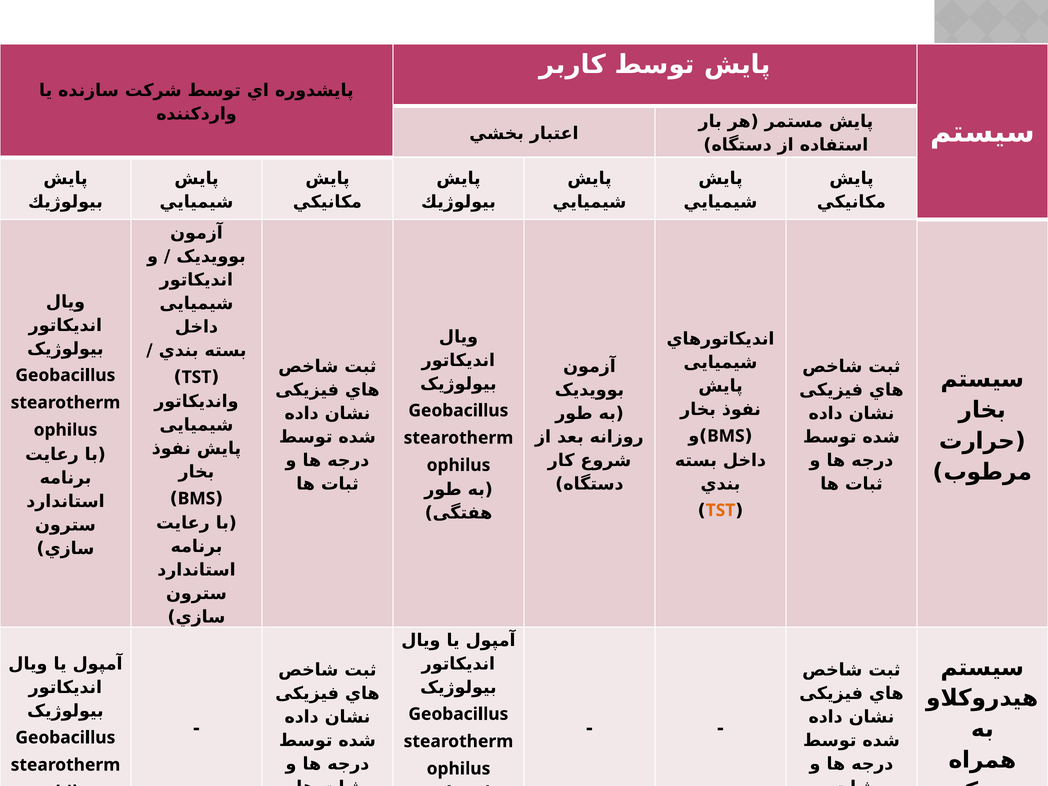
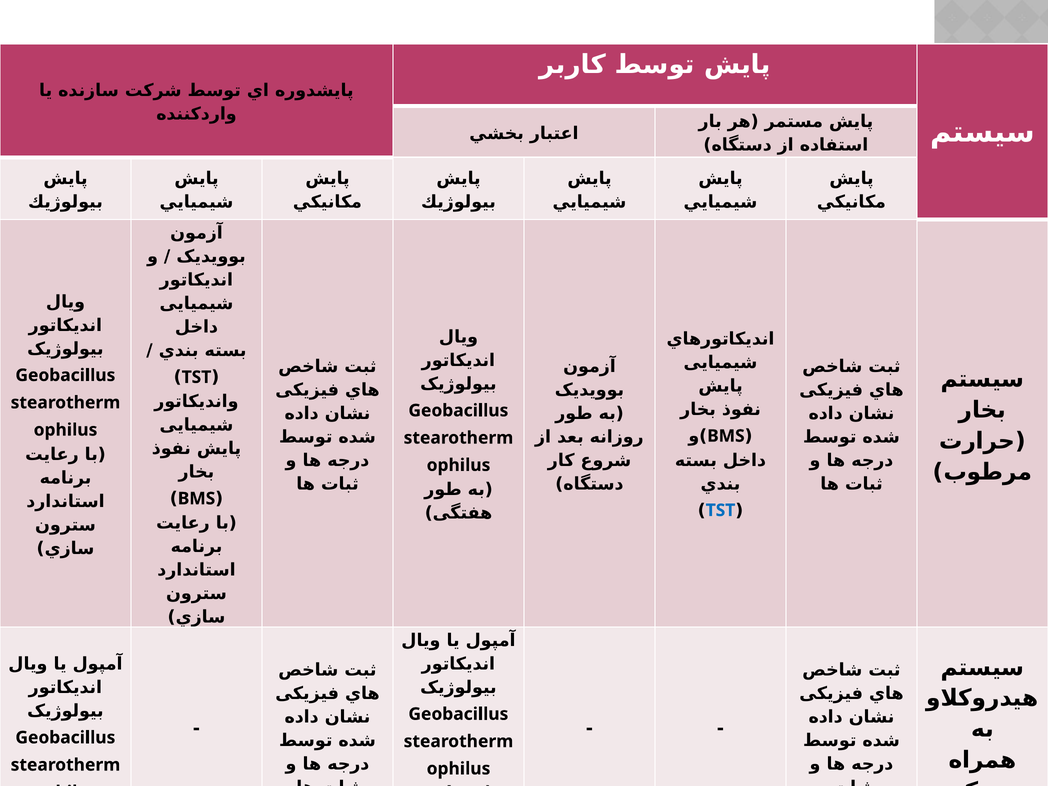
TST colour: orange -> blue (720, 510)
